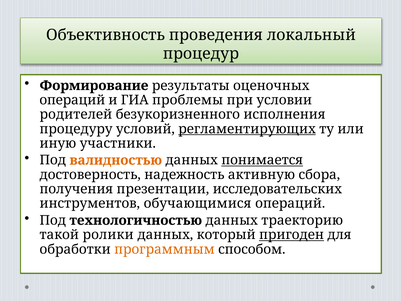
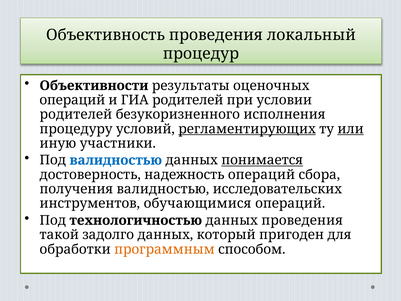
Формирование: Формирование -> Объективности (94, 86)
ГИА проблемы: проблемы -> родителей (188, 100)
или underline: none -> present (351, 129)
валидностью colour: orange -> blue (116, 160)
надежность активную: активную -> операций (261, 175)
получения презентации: презентации -> валидностью (163, 189)
данных траекторию: траекторию -> проведения (302, 220)
ролики: ролики -> задолго (108, 235)
пригоден underline: present -> none (292, 235)
